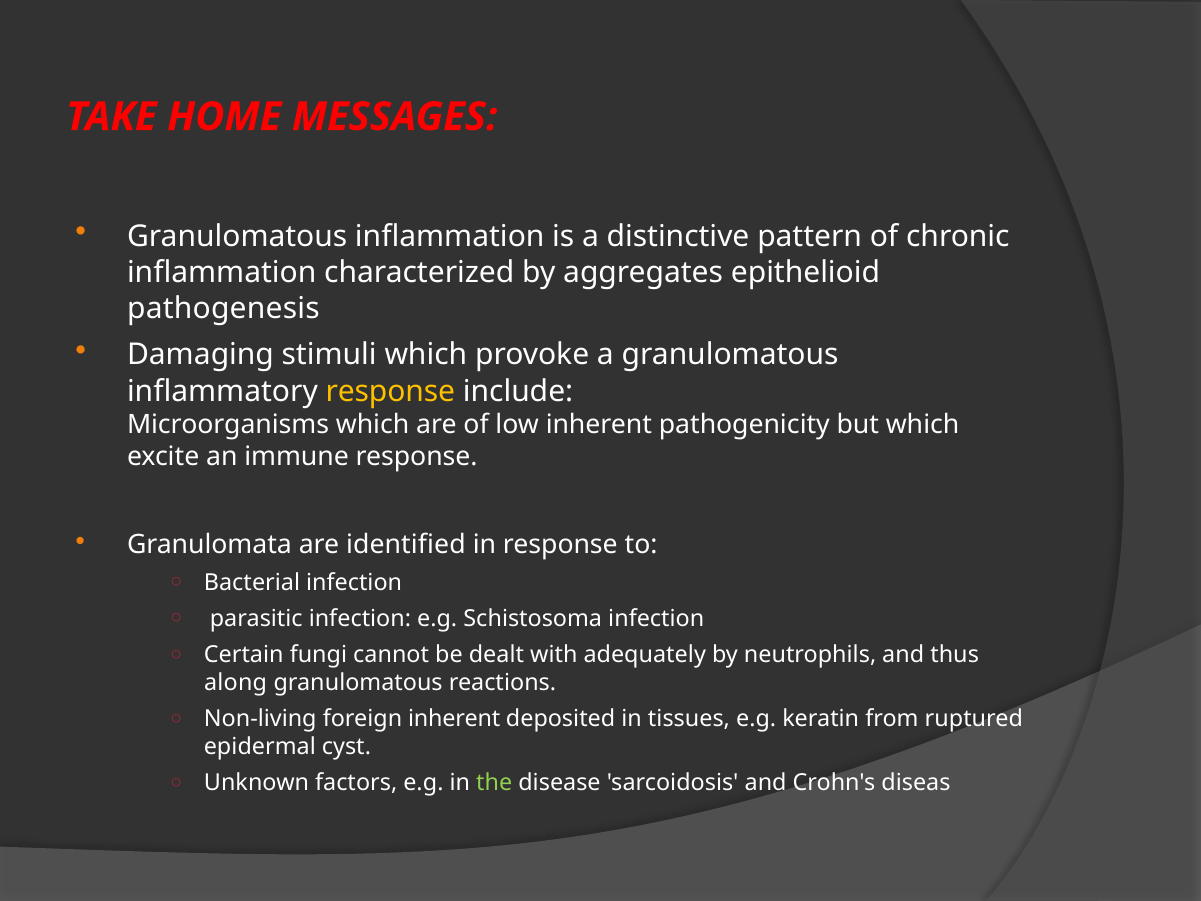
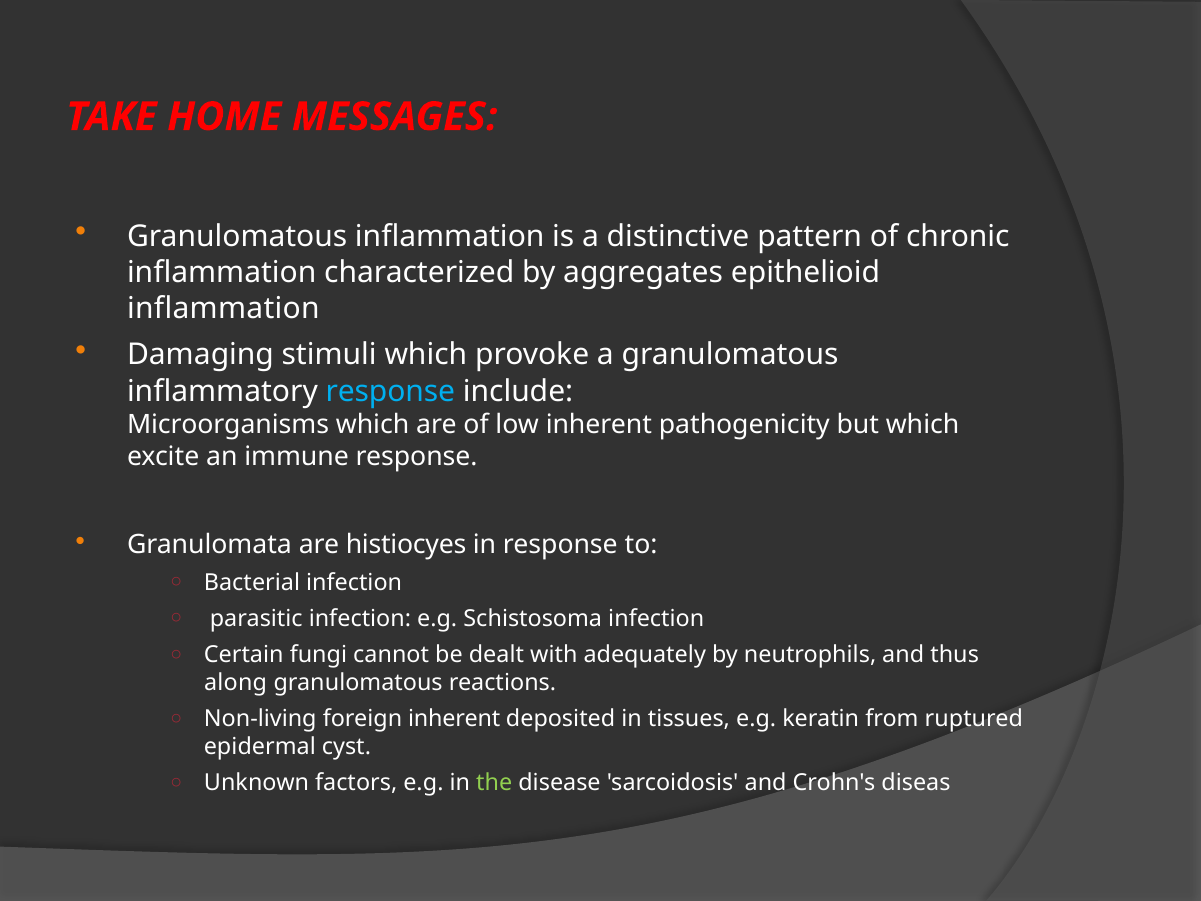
pathogenesis: pathogenesis -> inflammation (223, 308)
response colour: yellow -> light blue (390, 391)
identified: identified -> histiocyes (406, 545)
